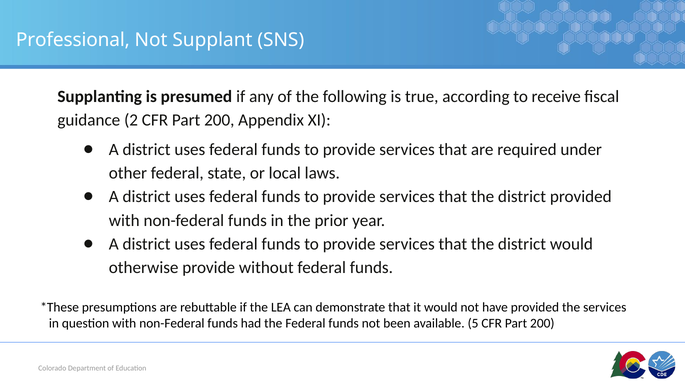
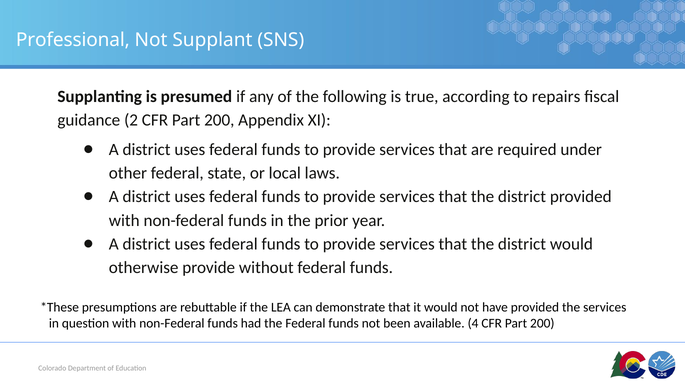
receive: receive -> repairs (556, 96)
5: 5 -> 4 (473, 323)
